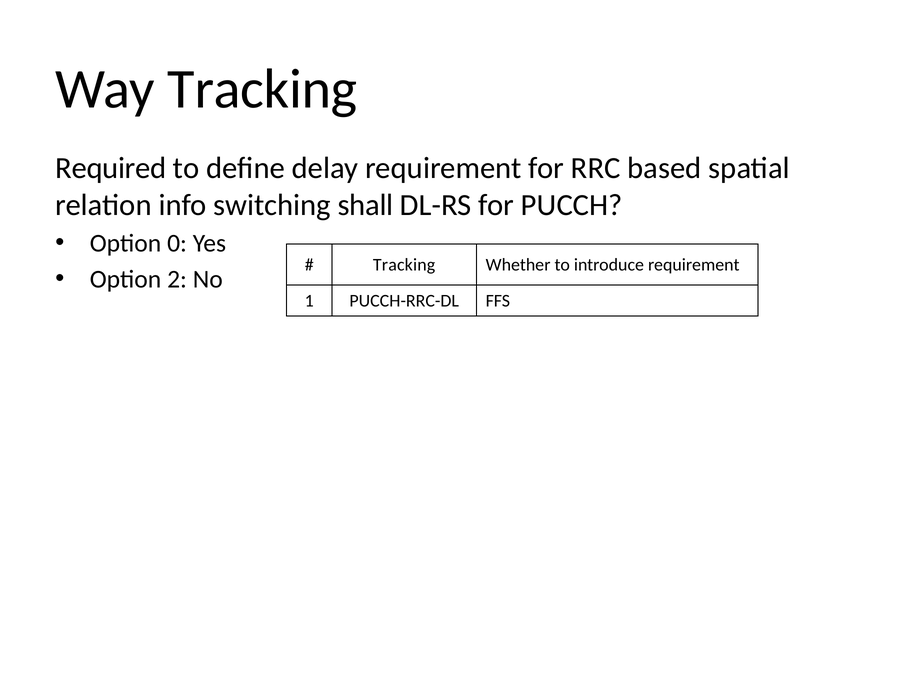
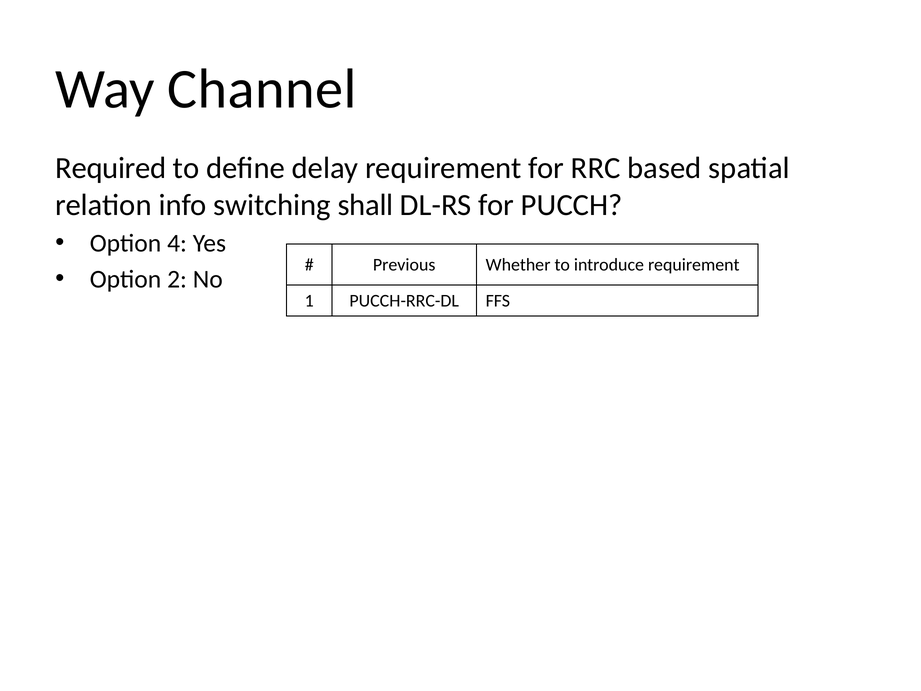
Way Tracking: Tracking -> Channel (262, 89)
0: 0 -> 4 (177, 243)
Tracking: Tracking -> Previous (404, 265)
